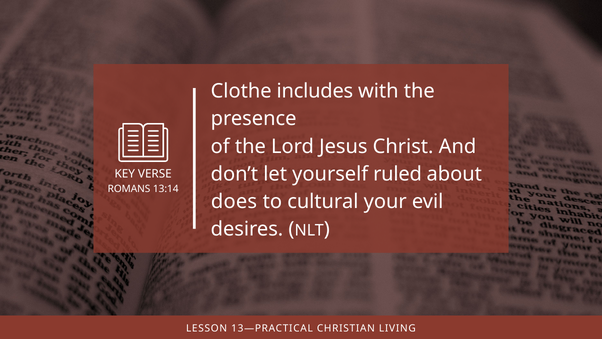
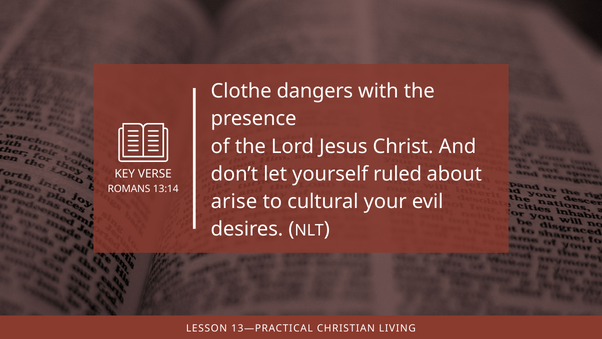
includes: includes -> dangers (315, 91)
does: does -> arise (234, 201)
